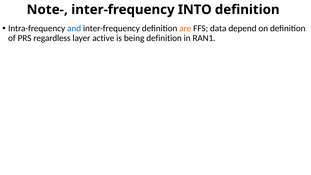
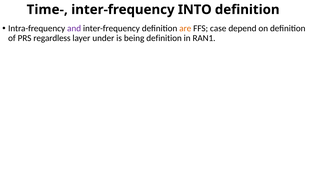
Note-: Note- -> Time- (47, 10)
and colour: blue -> purple (74, 28)
data: data -> case (218, 28)
active: active -> under (103, 38)
